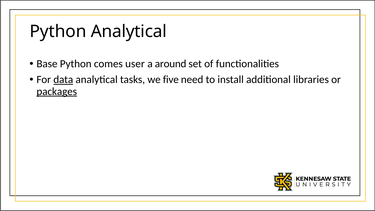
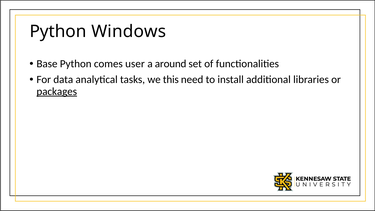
Python Analytical: Analytical -> Windows (129, 32)
data underline: present -> none (63, 80)
five: five -> this (171, 80)
